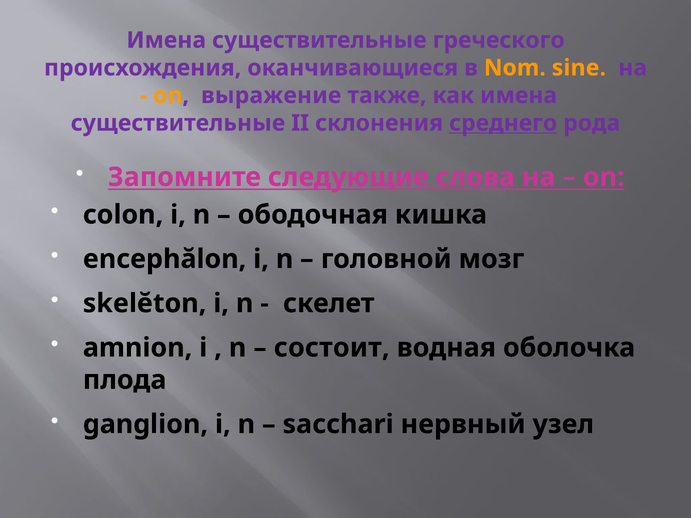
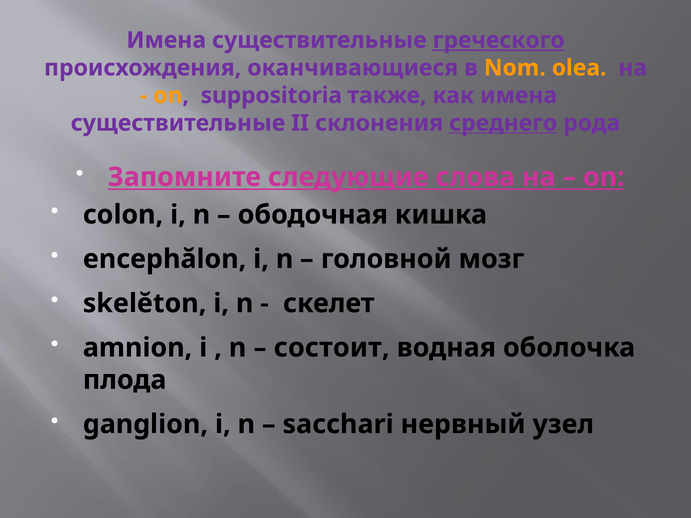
греческого underline: none -> present (499, 40)
sine: sine -> olea (579, 68)
выражение: выражение -> suppositoria (271, 96)
